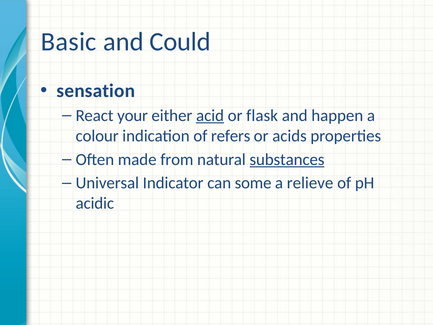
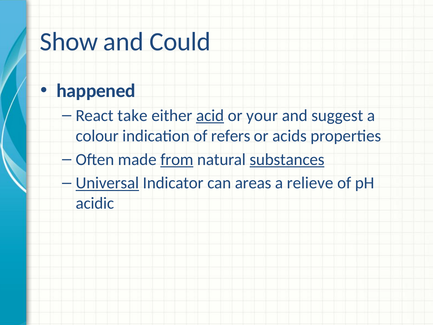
Basic: Basic -> Show (69, 42)
sensation: sensation -> happened (96, 91)
your: your -> take (132, 116)
flask: flask -> your (262, 116)
happen: happen -> suggest (337, 116)
from underline: none -> present (177, 159)
Universal underline: none -> present (107, 183)
some: some -> areas (253, 183)
